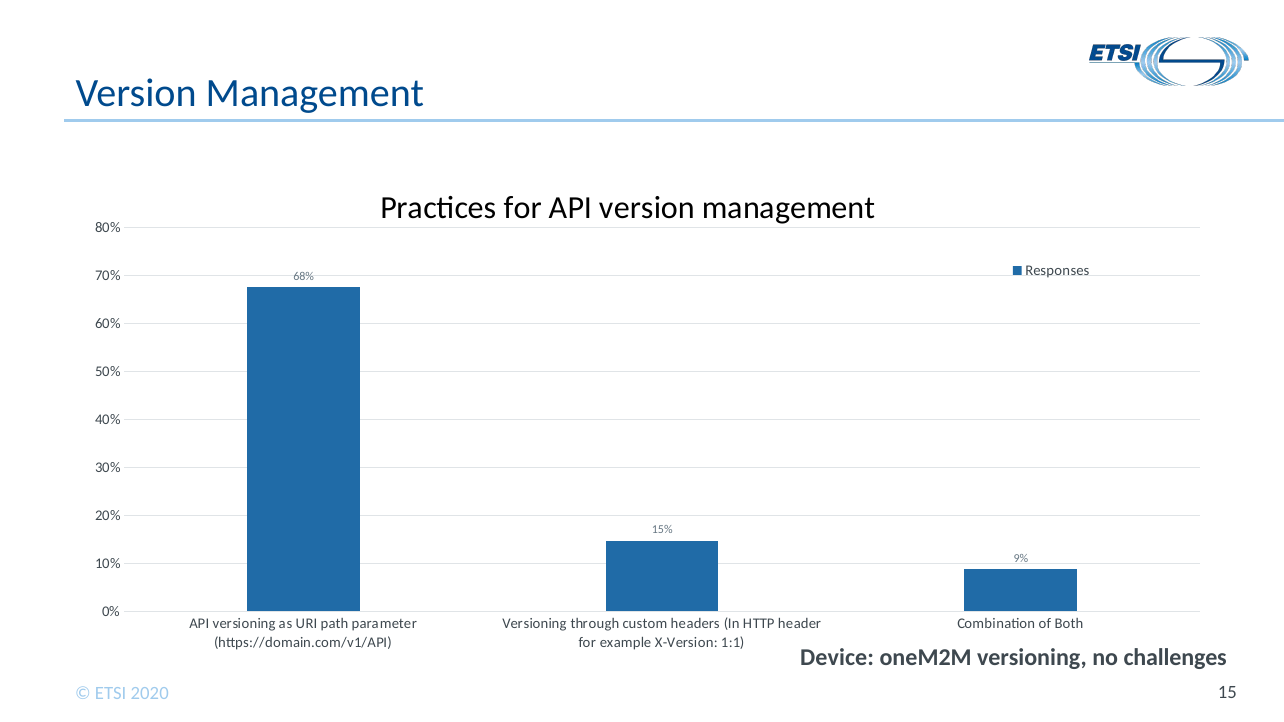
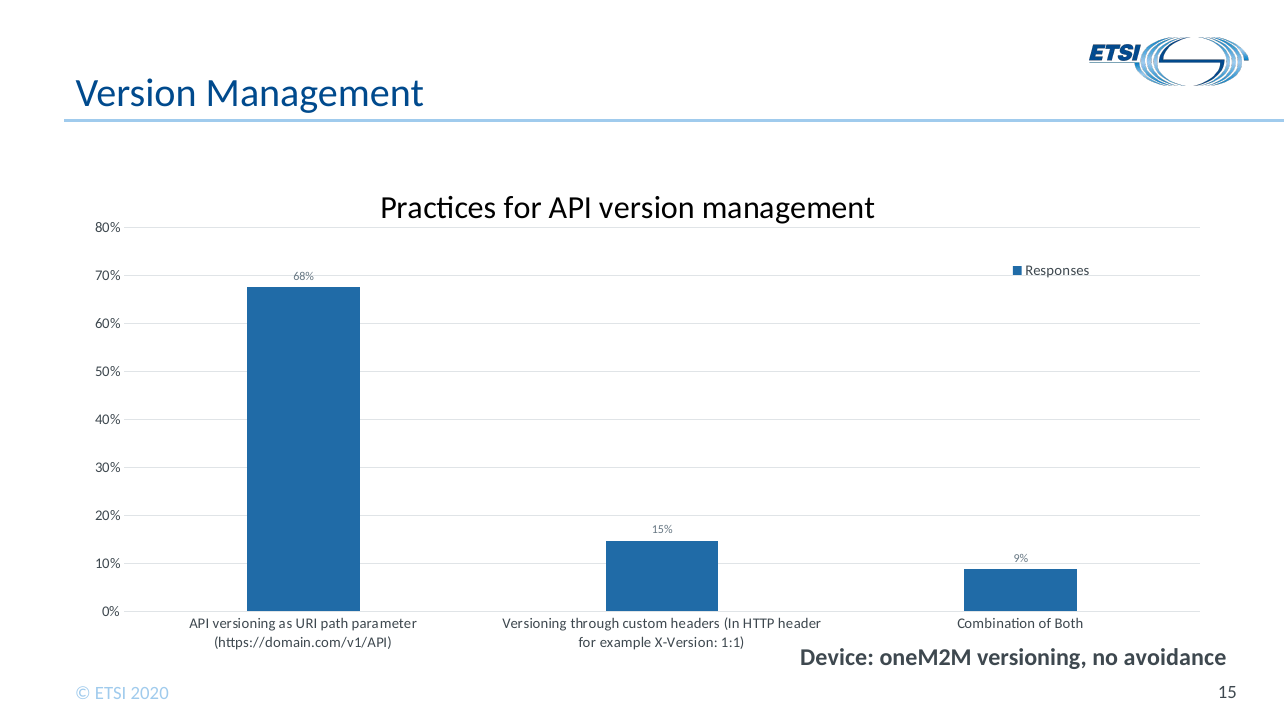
challenges: challenges -> avoidance (1175, 658)
